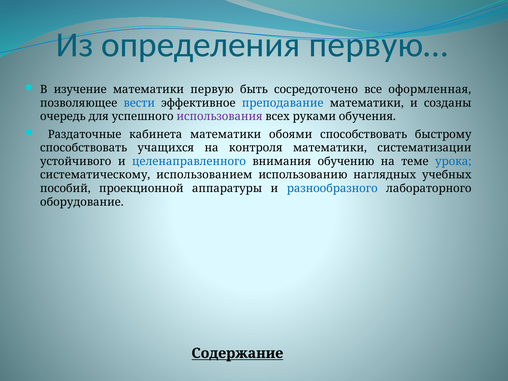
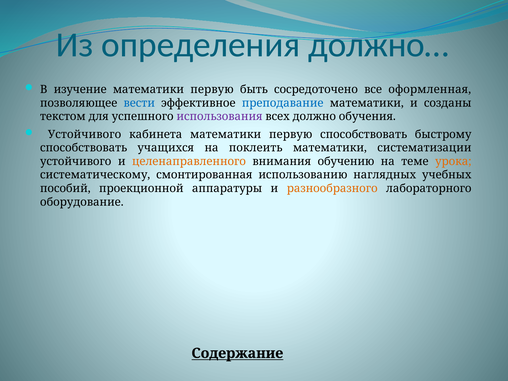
первую…: первую… -> должно… (379, 45)
очередь: очередь -> текстом (63, 117)
руками: руками -> должно (314, 117)
Раздаточные: Раздаточные -> Устойчивого (85, 134)
кабинета математики обоями: обоями -> первую (291, 134)
контроля: контроля -> поклеить (256, 148)
целенаправленного colour: blue -> orange (189, 161)
урока colour: blue -> orange (453, 161)
использованием: использованием -> смонтированная (204, 175)
разнообразного colour: blue -> orange (332, 188)
